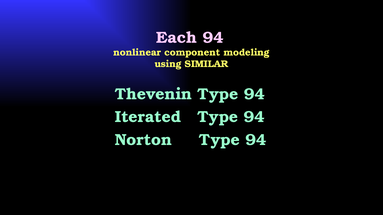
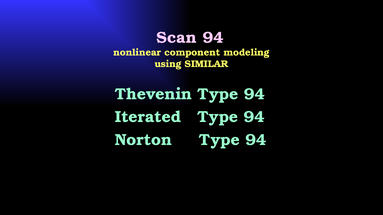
Each: Each -> Scan (177, 38)
